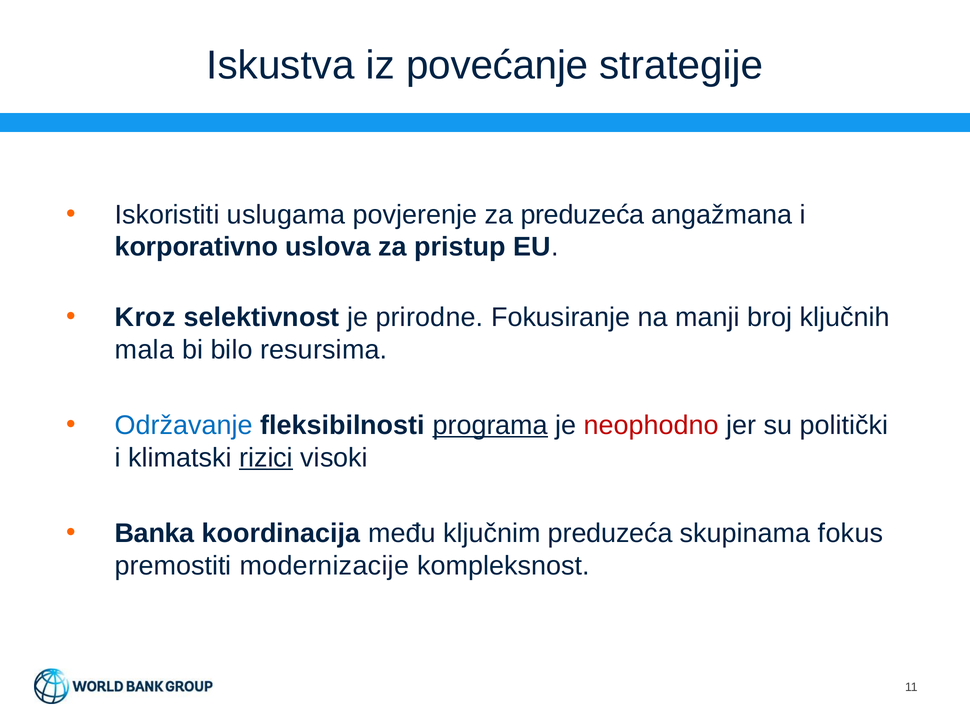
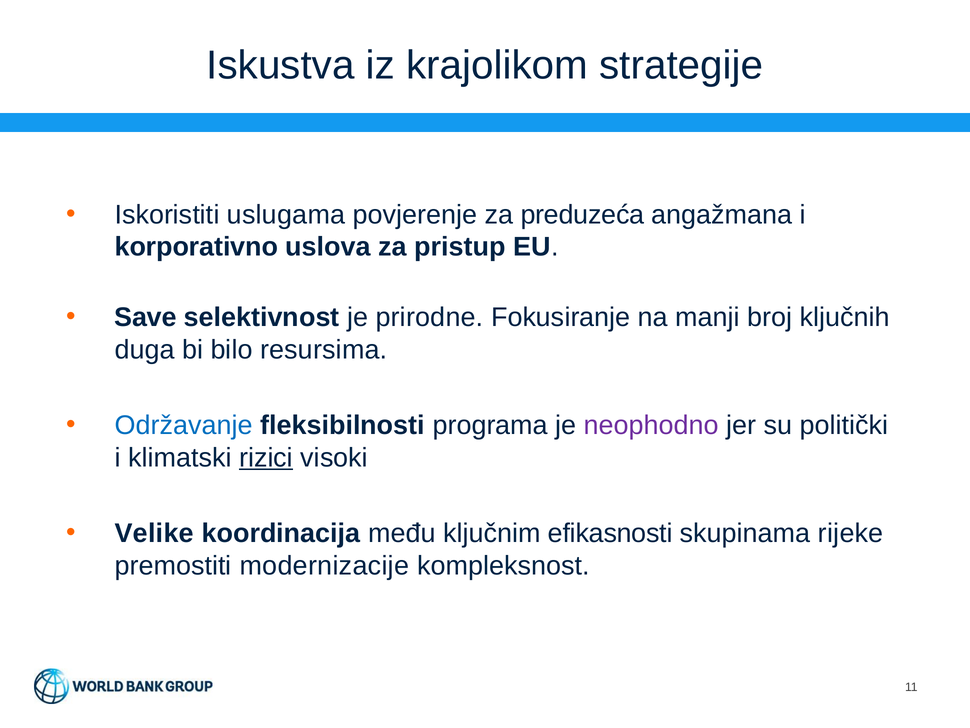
povećanje: povećanje -> krajolikom (497, 65)
Kroz: Kroz -> Save (145, 317)
mala: mala -> duga (145, 349)
programa underline: present -> none (490, 425)
neophodno colour: red -> purple (651, 425)
Banka: Banka -> Velike (154, 533)
ključnim preduzeća: preduzeća -> efikasnosti (610, 533)
fokus: fokus -> rijeke (851, 533)
